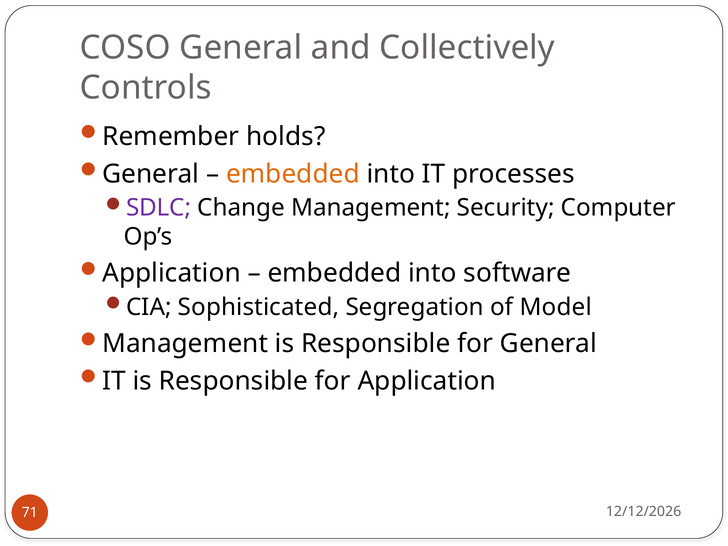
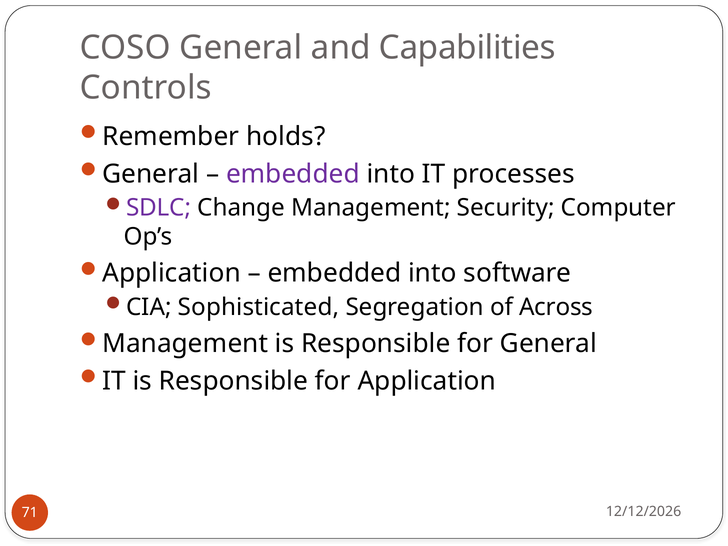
Collectively: Collectively -> Capabilities (467, 48)
embedded colour: orange -> purple (293, 174)
Model: Model -> Across (556, 307)
